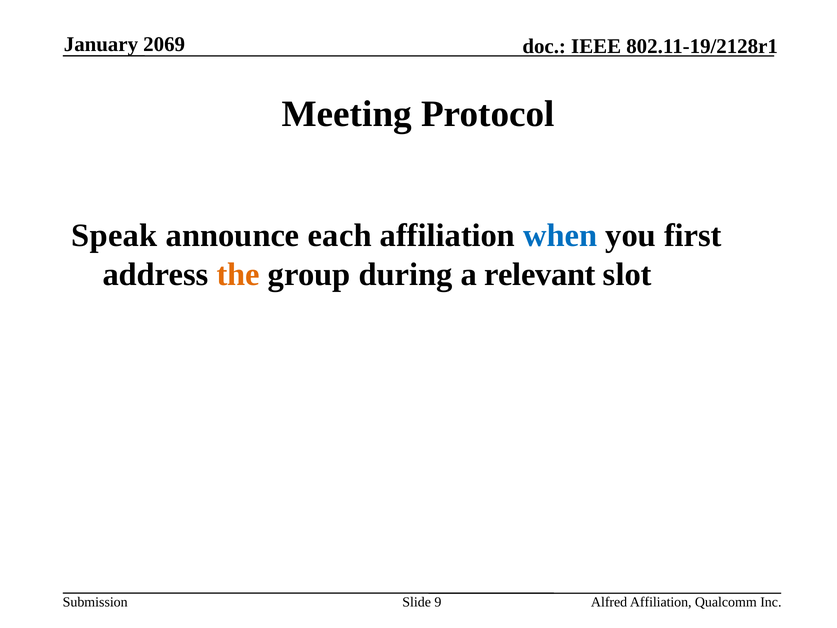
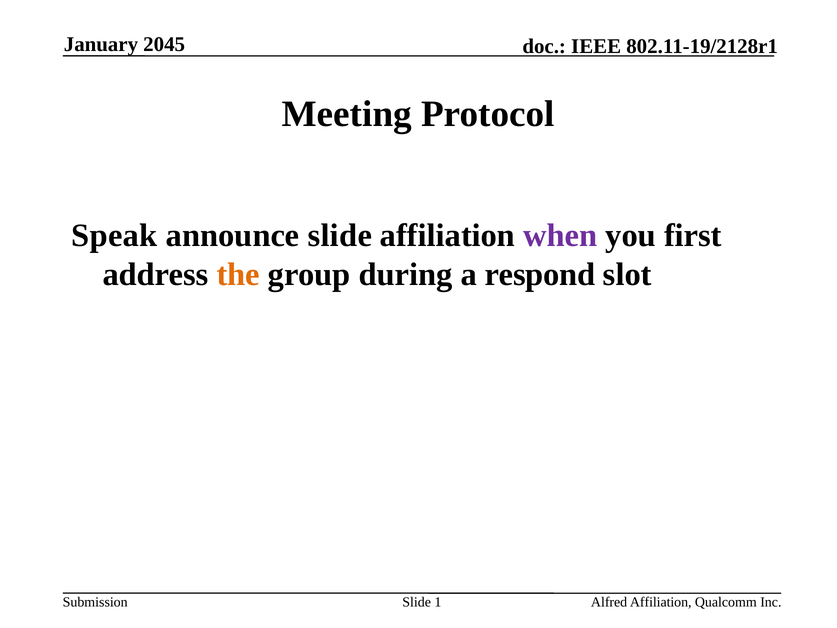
2069: 2069 -> 2045 (164, 44)
announce each: each -> slide (340, 235)
when colour: blue -> purple (560, 235)
relevant: relevant -> respond (540, 274)
9: 9 -> 1 (438, 602)
